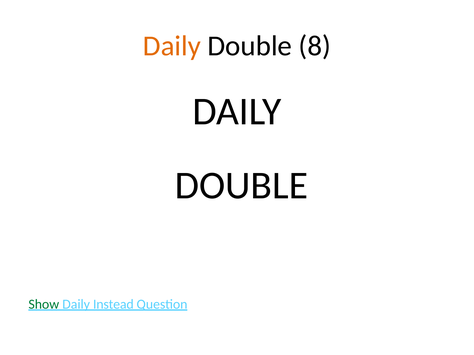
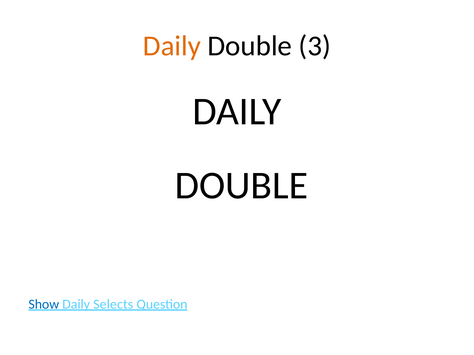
8: 8 -> 3 (315, 46)
Show colour: green -> blue (44, 305)
Instead: Instead -> Selects (113, 305)
